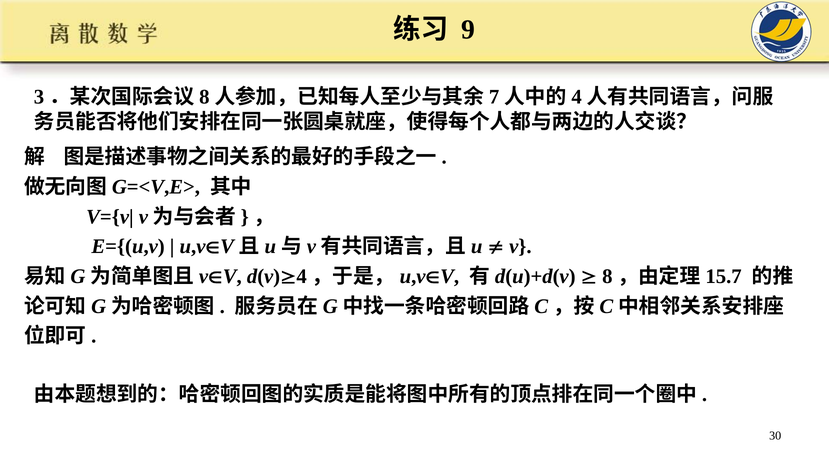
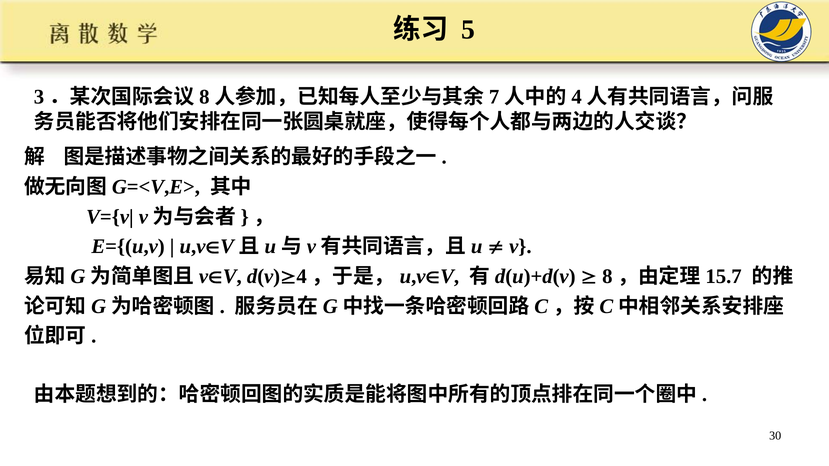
9: 9 -> 5 (468, 29)
